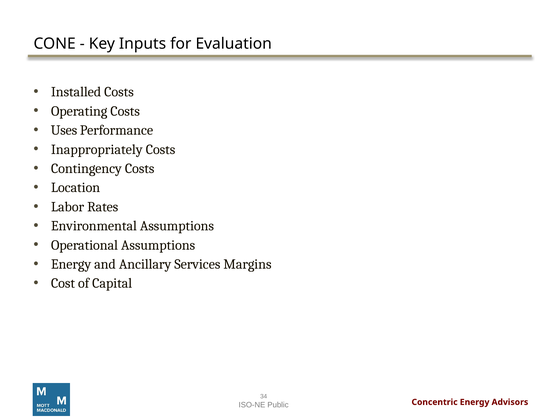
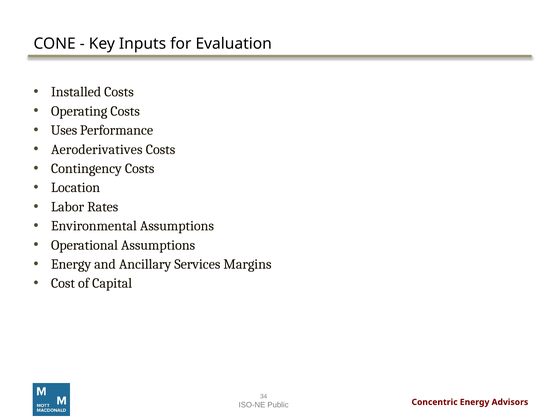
Inappropriately: Inappropriately -> Aeroderivatives (97, 149)
